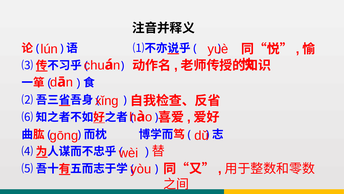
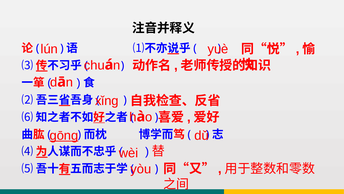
gōng underline: none -> present (64, 135)
